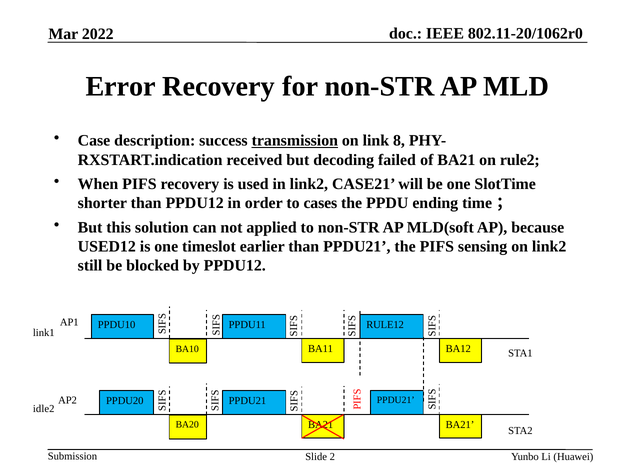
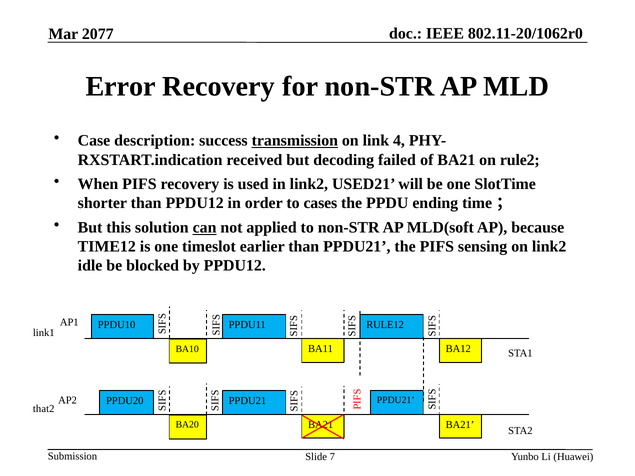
2022: 2022 -> 2077 (98, 34)
8: 8 -> 4 (399, 141)
CASE21: CASE21 -> USED21 (364, 184)
can underline: none -> present (205, 228)
USED12: USED12 -> TIME12 (107, 247)
still: still -> idle (90, 266)
idle2: idle2 -> that2 (44, 409)
2: 2 -> 7 (332, 457)
